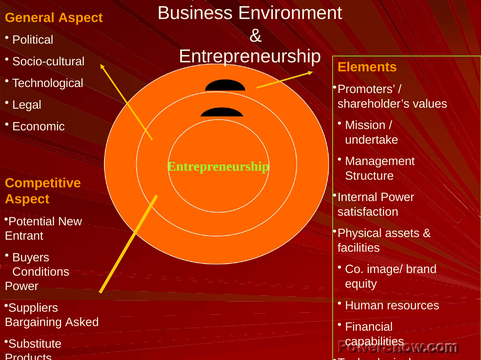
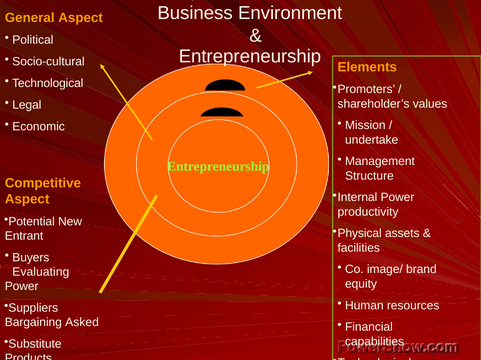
satisfaction: satisfaction -> productivity (368, 212)
Conditions: Conditions -> Evaluating (41, 272)
